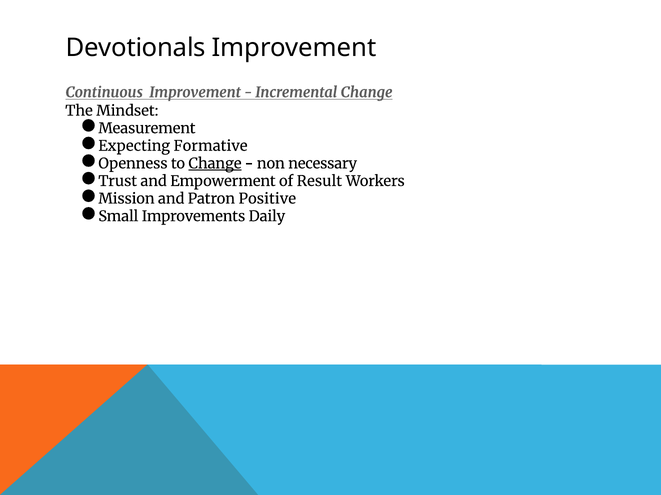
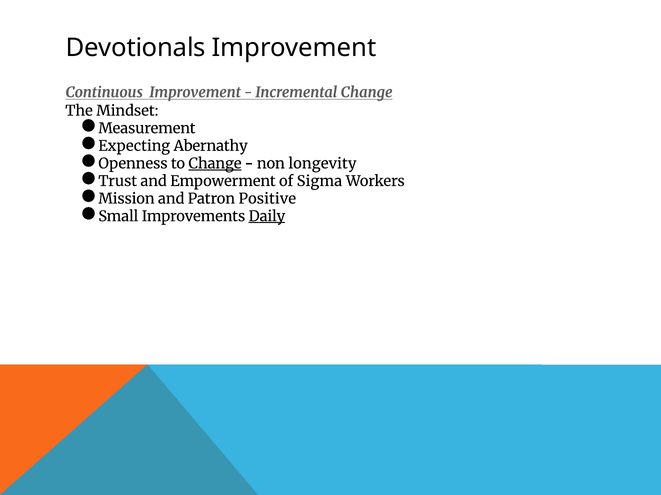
Formative: Formative -> Abernathy (211, 146)
necessary: necessary -> longevity (322, 164)
Result: Result -> Sigma (319, 181)
Daily underline: none -> present (267, 217)
